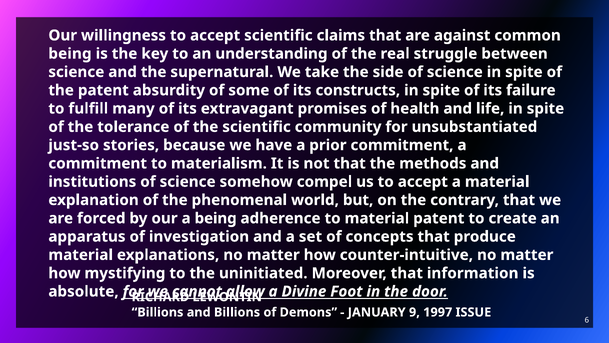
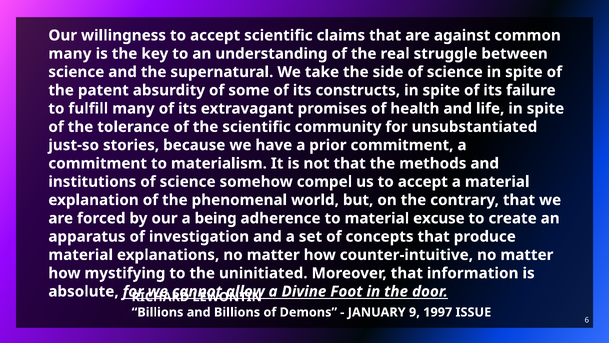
being: being -> many (70, 54)
material patent: patent -> excuse (439, 218)
